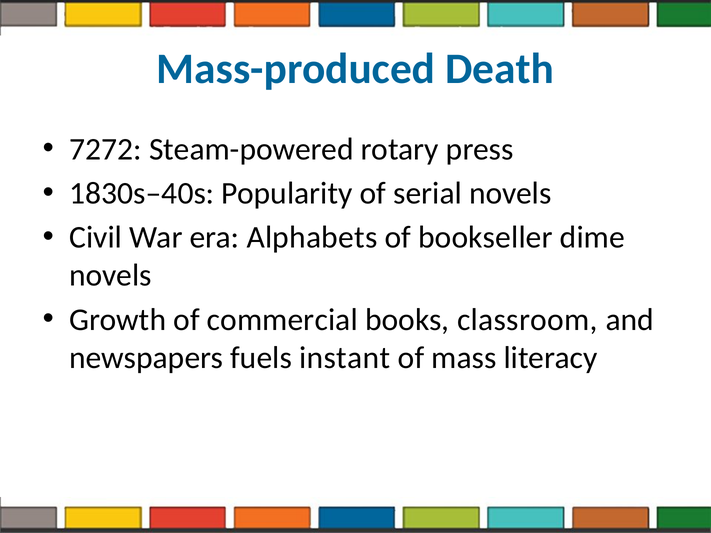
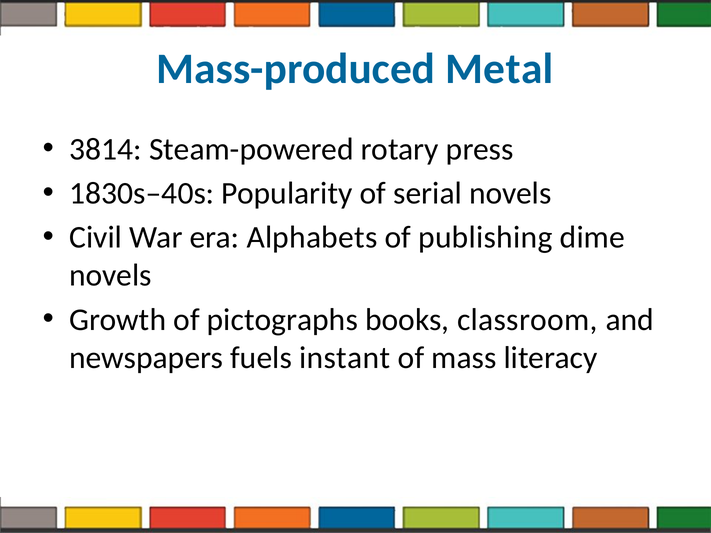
Death: Death -> Metal (499, 69)
7272: 7272 -> 3814 (106, 149)
bookseller: bookseller -> publishing (485, 238)
commercial: commercial -> pictographs (282, 320)
